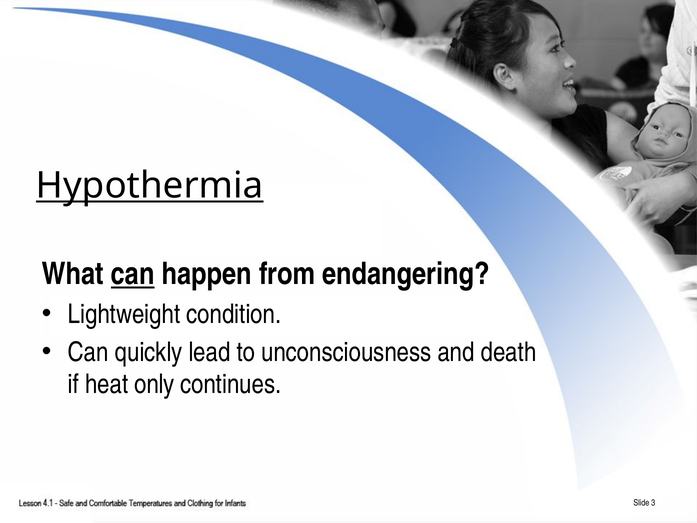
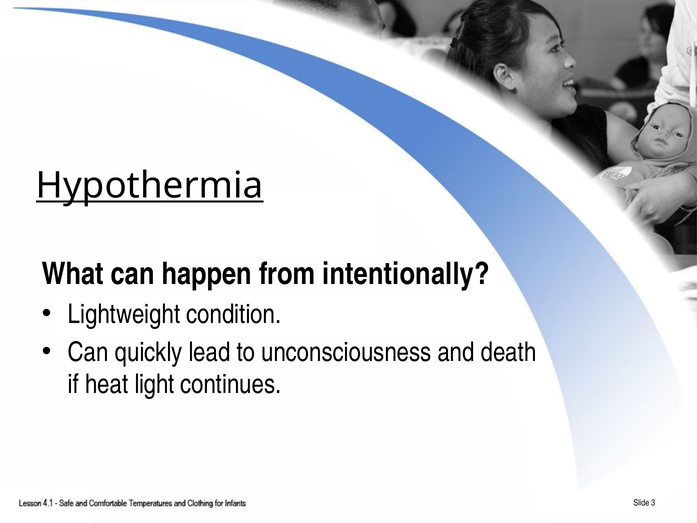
can underline: present -> none (133, 274)
endangering: endangering -> intentionally (406, 274)
only: only -> light (154, 384)
